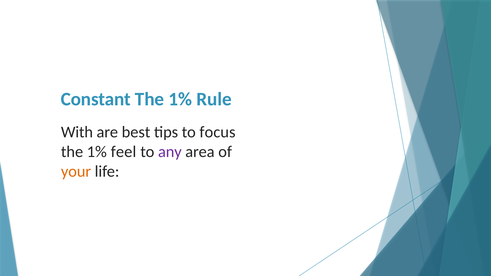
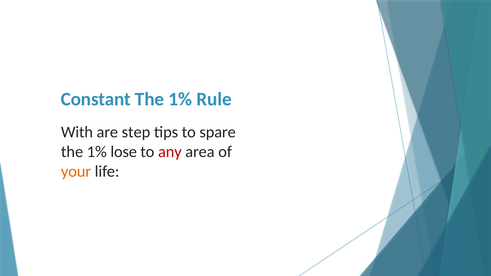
best: best -> step (136, 132)
focus: focus -> spare (218, 132)
feel: feel -> lose (124, 152)
any colour: purple -> red (170, 152)
